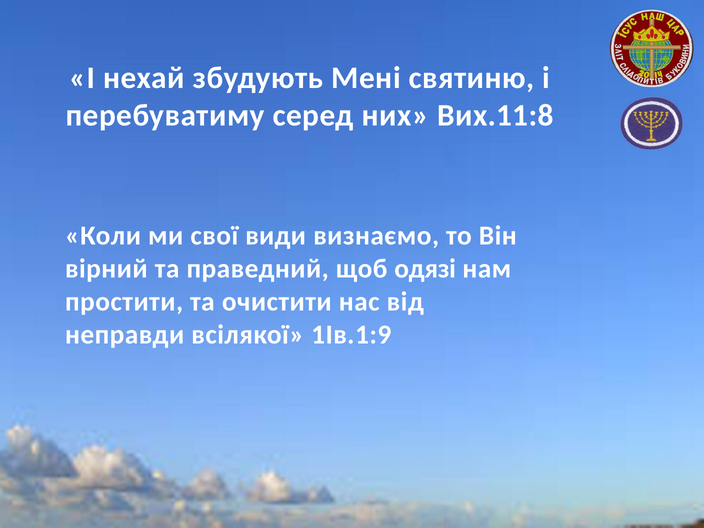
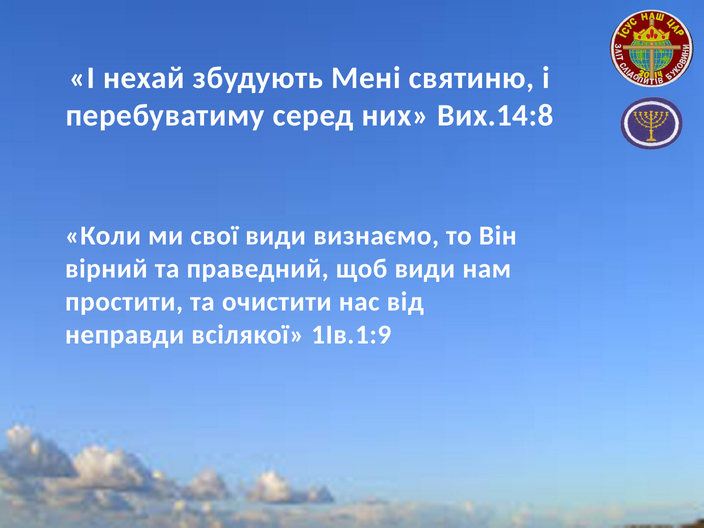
Вих.11:8: Вих.11:8 -> Вих.14:8 (495, 115)
щоб одязі: одязі -> види (425, 269)
